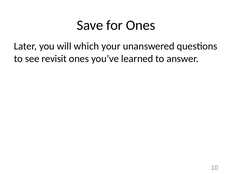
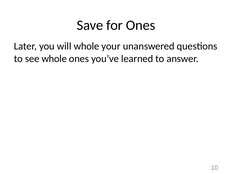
will which: which -> whole (86, 46)
see revisit: revisit -> whole (54, 59)
